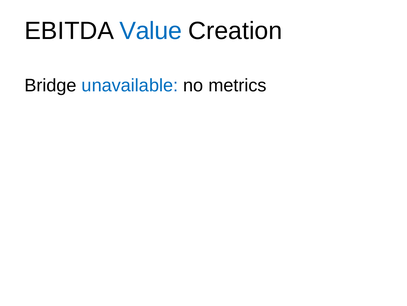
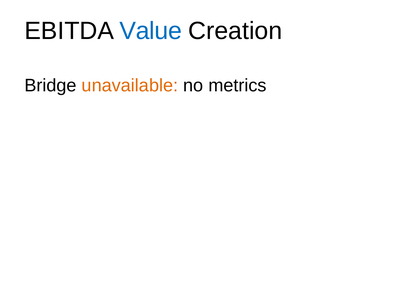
unavailable colour: blue -> orange (130, 85)
